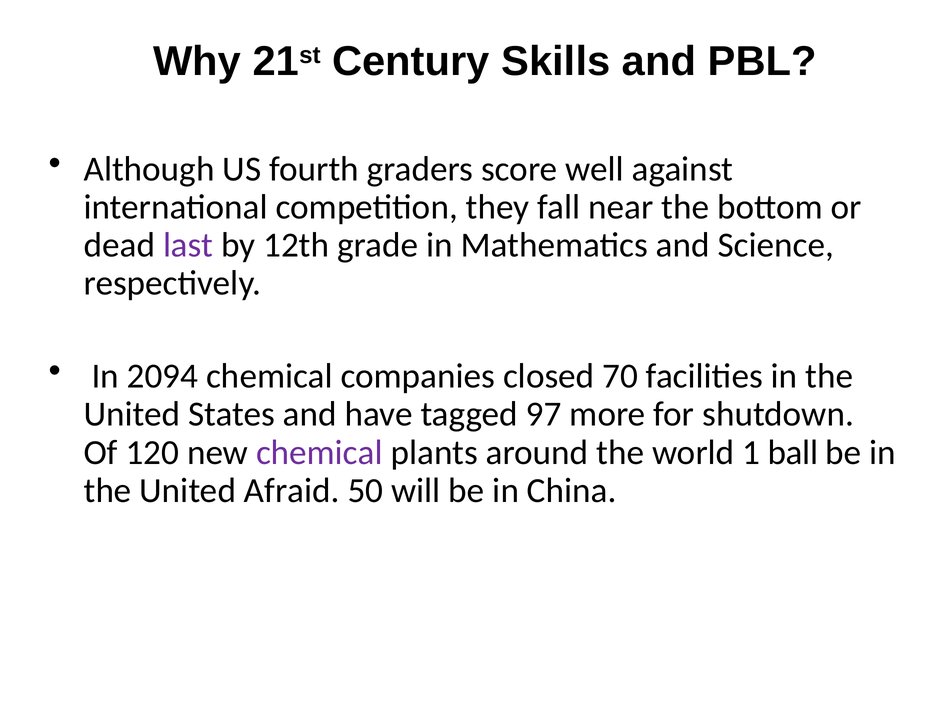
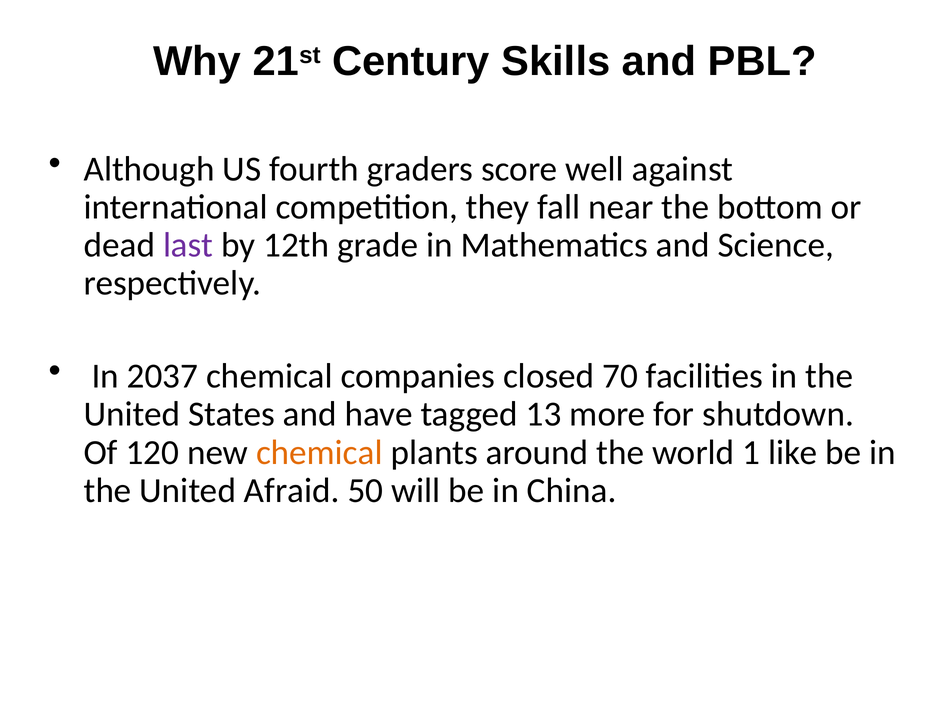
2094: 2094 -> 2037 (162, 376)
97: 97 -> 13 (544, 414)
chemical colour: purple -> orange (319, 453)
ball: ball -> like (793, 453)
